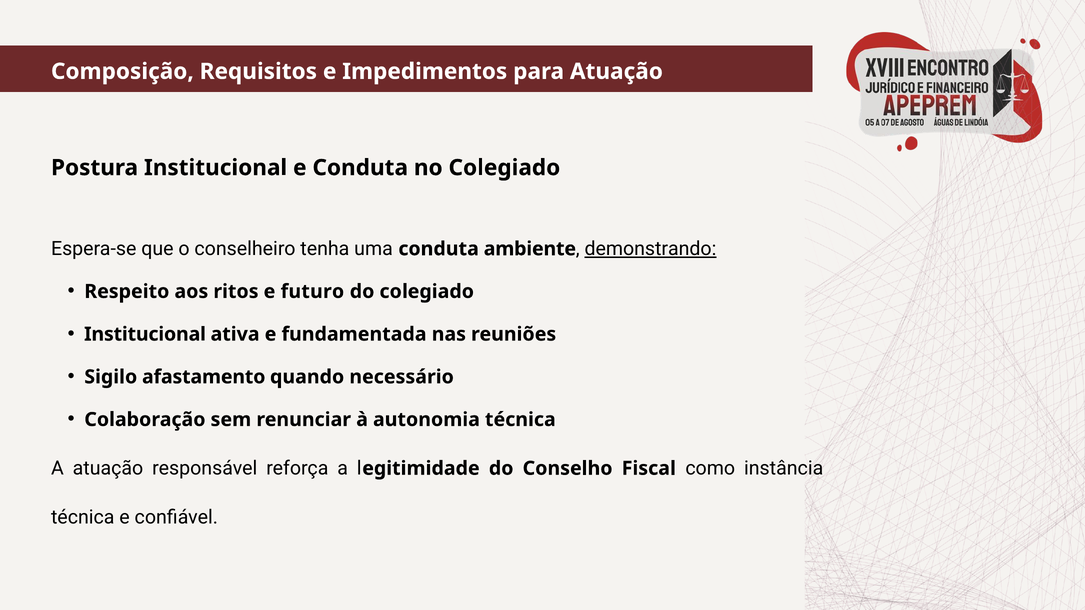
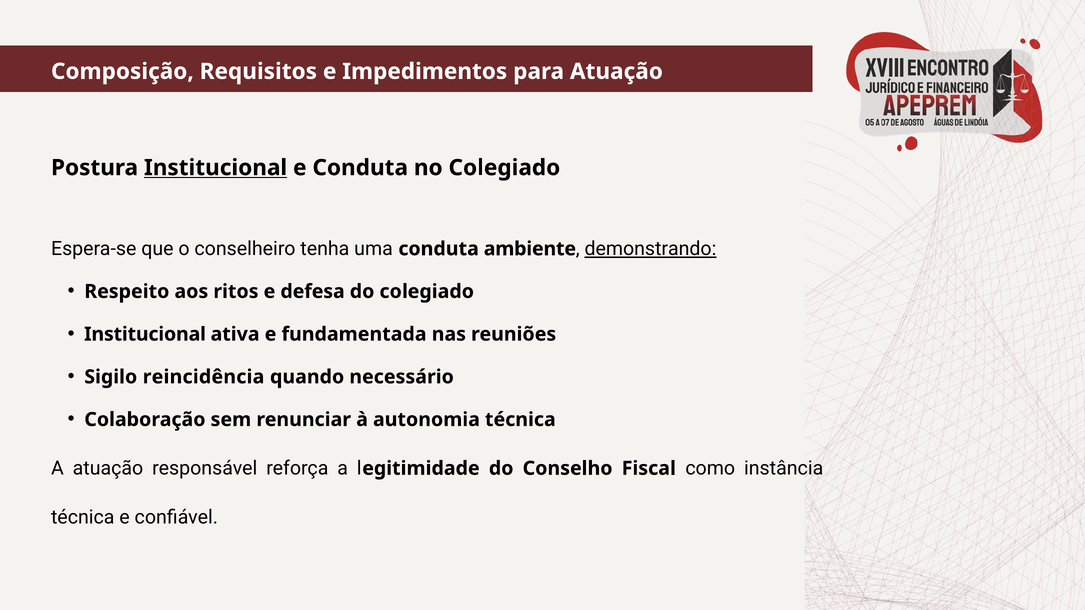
Institucional underline: none -> present (216, 168)
futuro: futuro -> defesa (313, 292)
afastamento: afastamento -> reincidência (204, 377)
